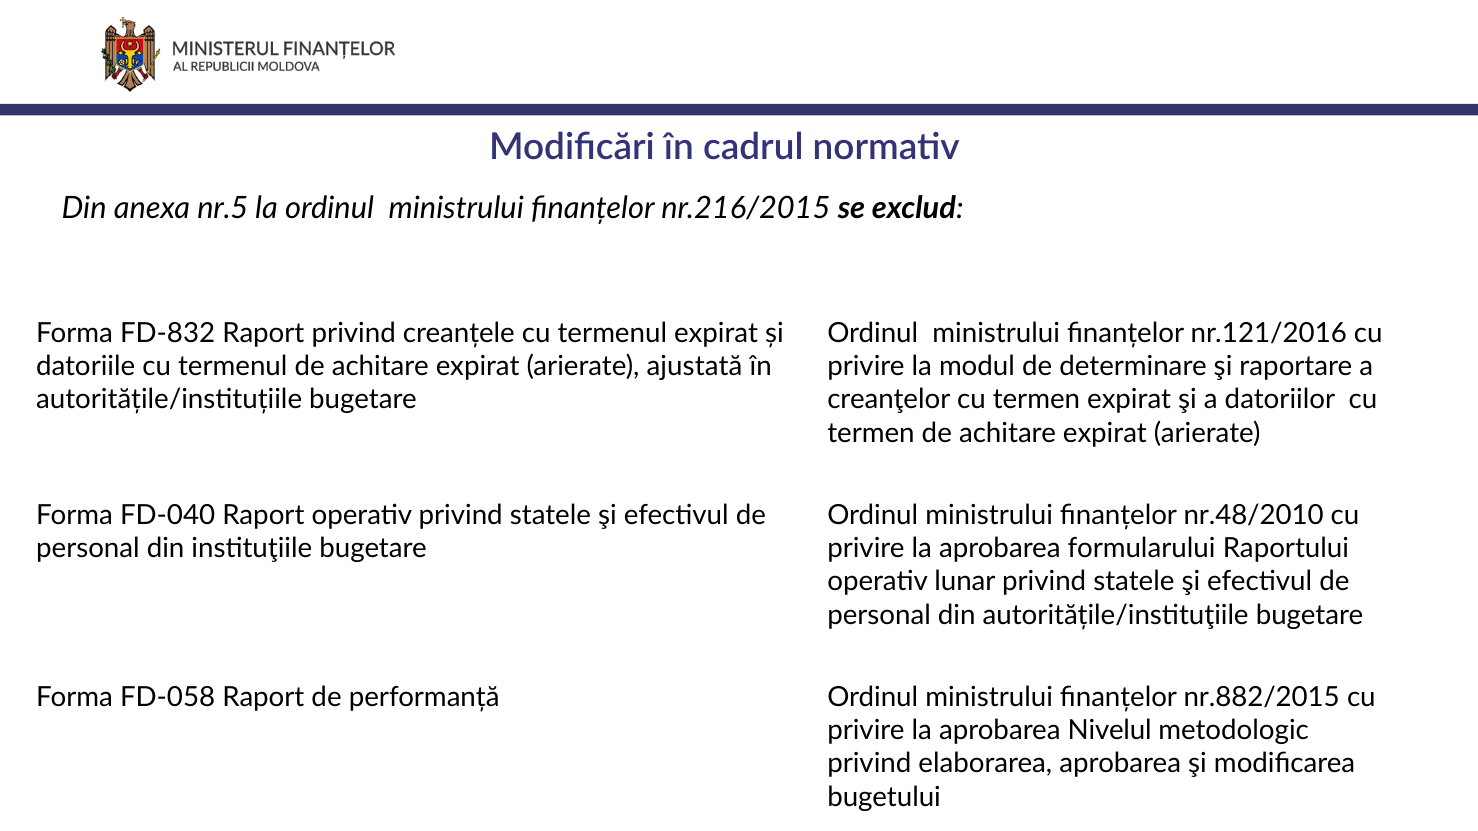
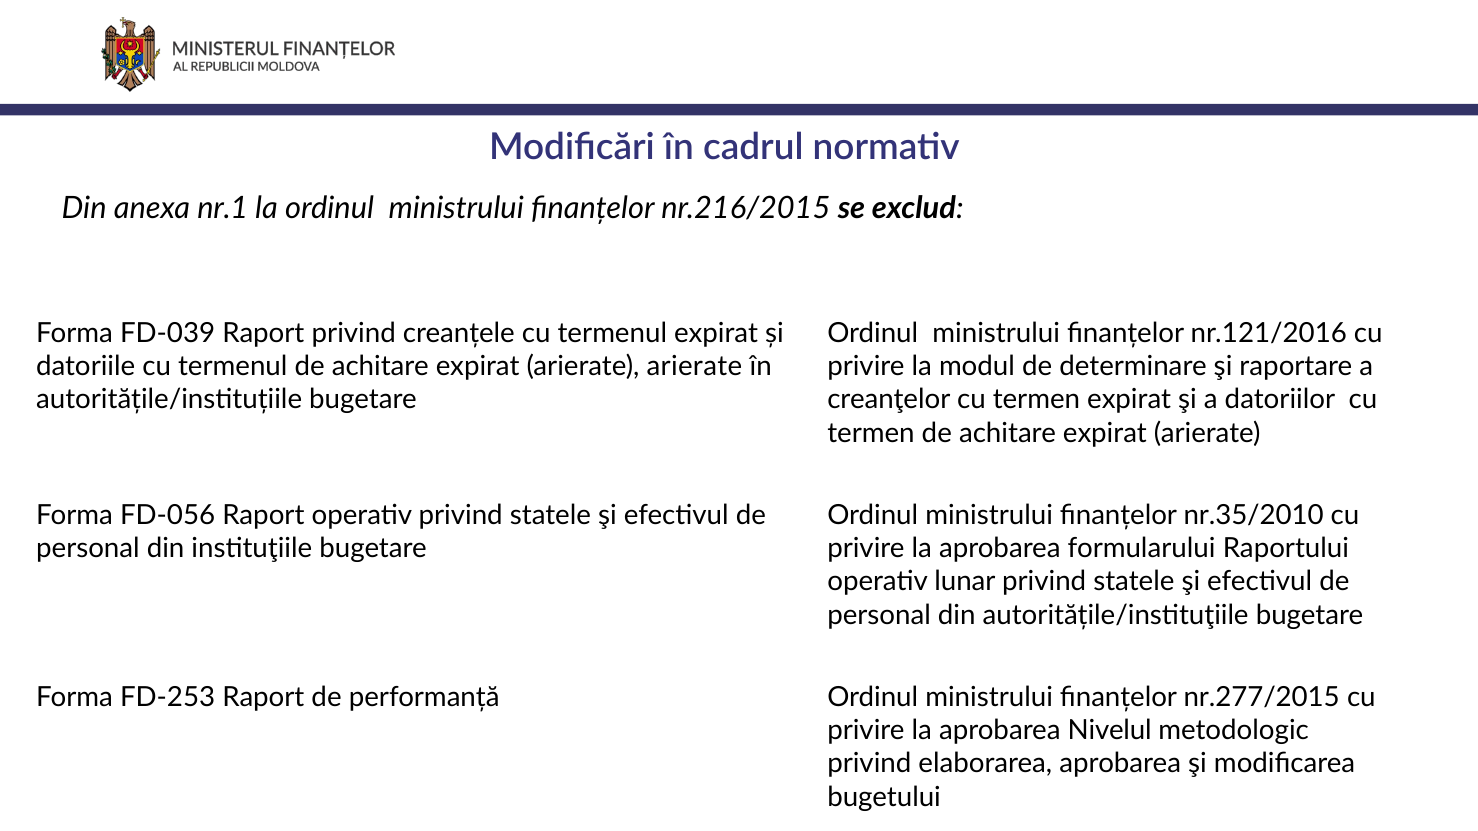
nr.5: nr.5 -> nr.1 (223, 208)
FD-832: FD-832 -> FD-039 (168, 333)
arierate ajustată: ajustată -> arierate (694, 367)
FD-040: FD-040 -> FD-056 (168, 515)
nr.48/2010: nr.48/2010 -> nr.35/2010 (1254, 515)
FD-058: FD-058 -> FD-253 (168, 698)
nr.882/2015: nr.882/2015 -> nr.277/2015 (1262, 698)
